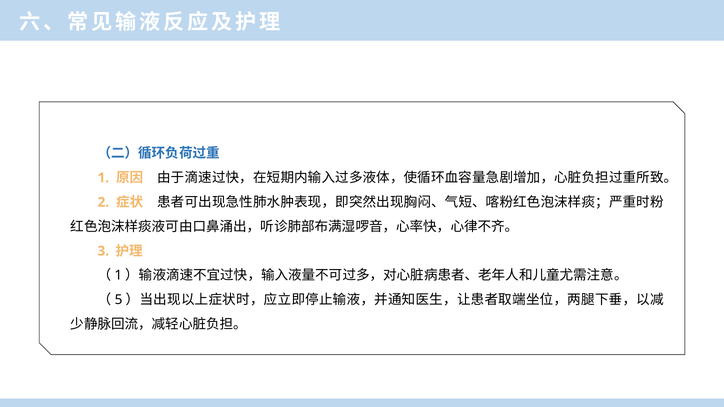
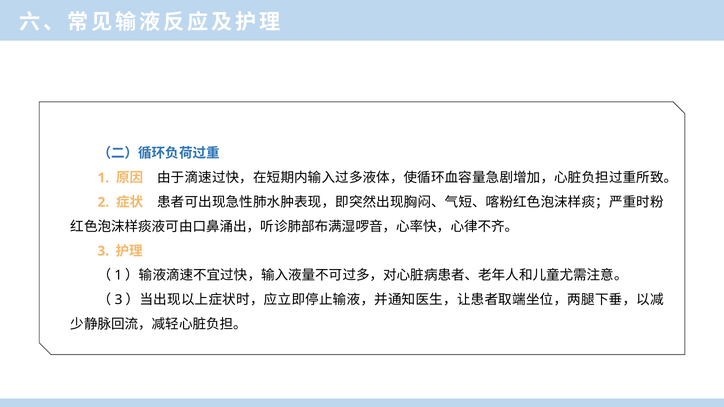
5: 5 -> 3 (119, 300)
